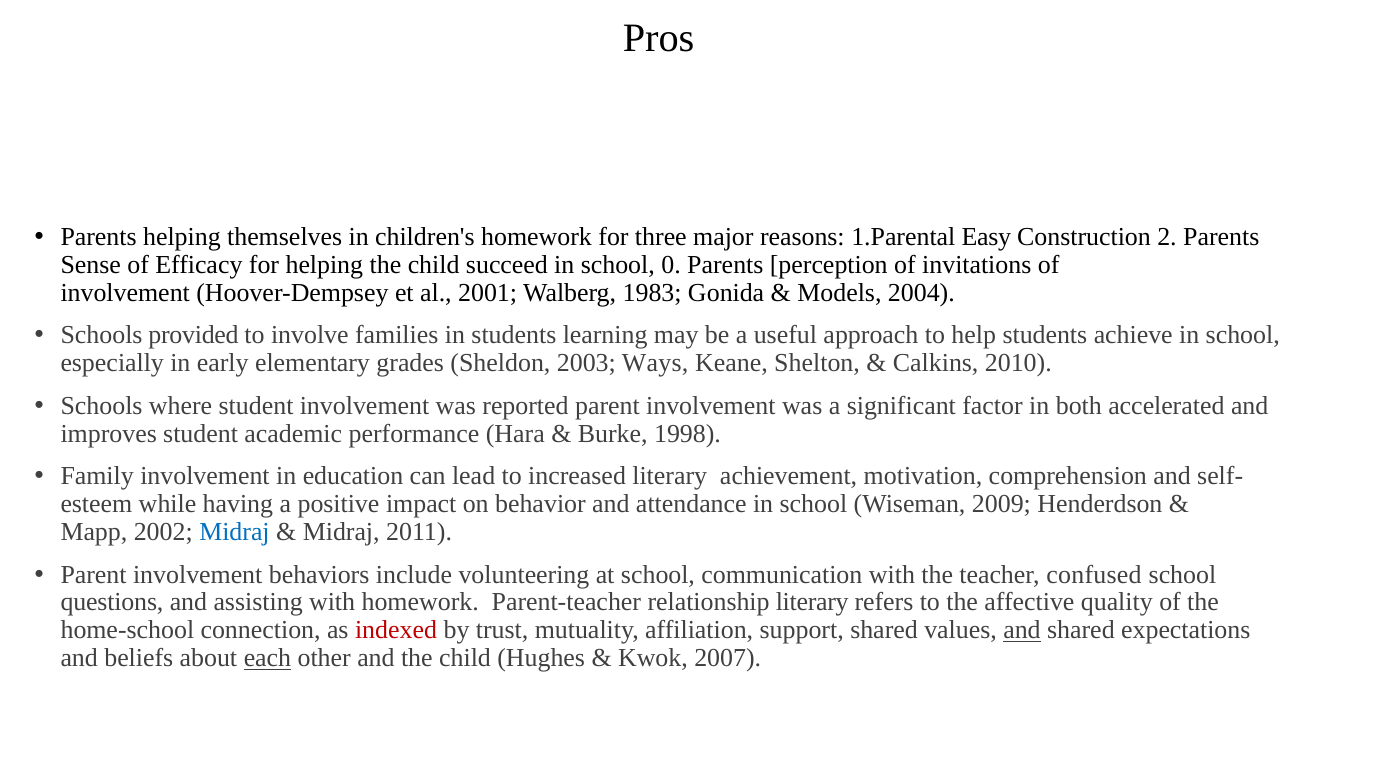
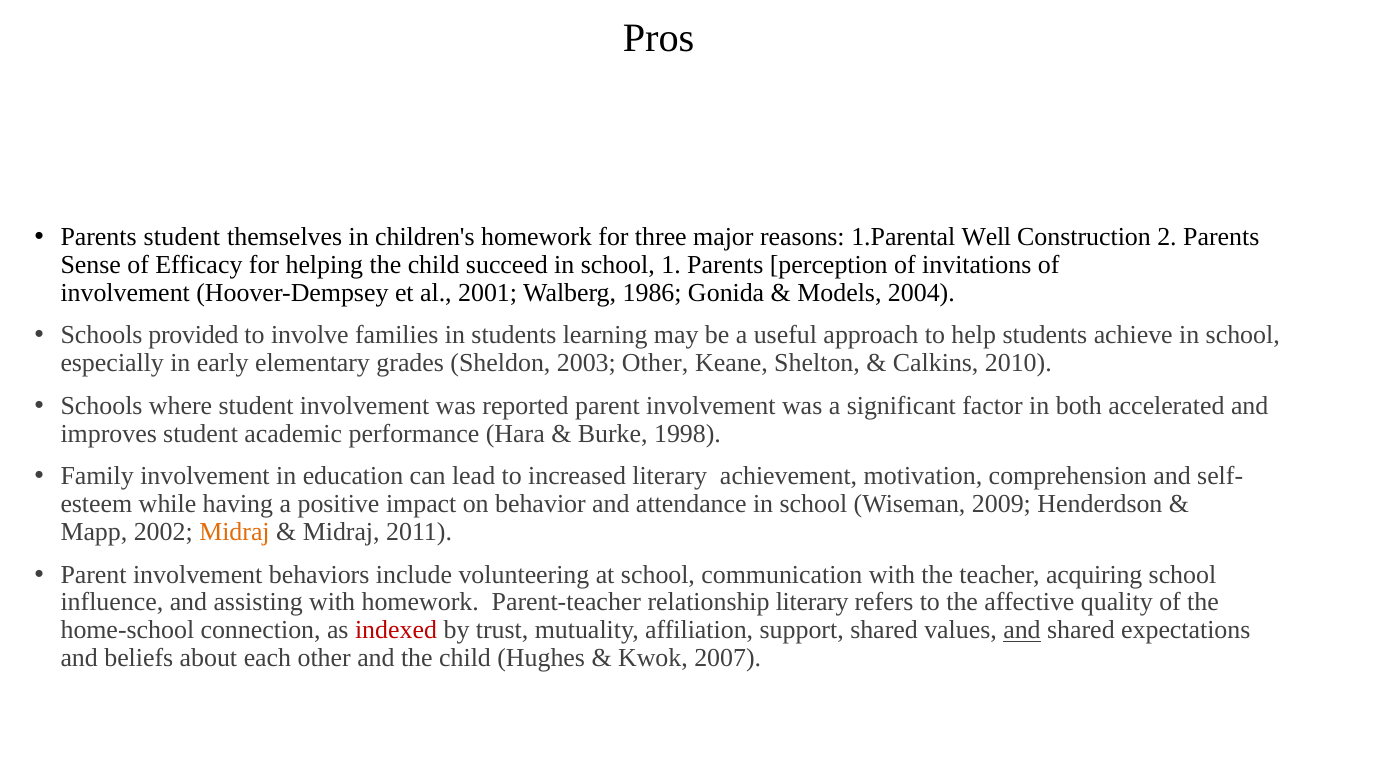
Parents helping: helping -> student (182, 237)
Easy: Easy -> Well (986, 237)
0: 0 -> 1 (671, 265)
1983: 1983 -> 1986 (652, 293)
2003 Ways: Ways -> Other (655, 364)
Midraj colour: blue -> orange (234, 532)
confused: confused -> acquiring (1094, 575)
questions: questions -> influence (112, 603)
each underline: present -> none (267, 659)
